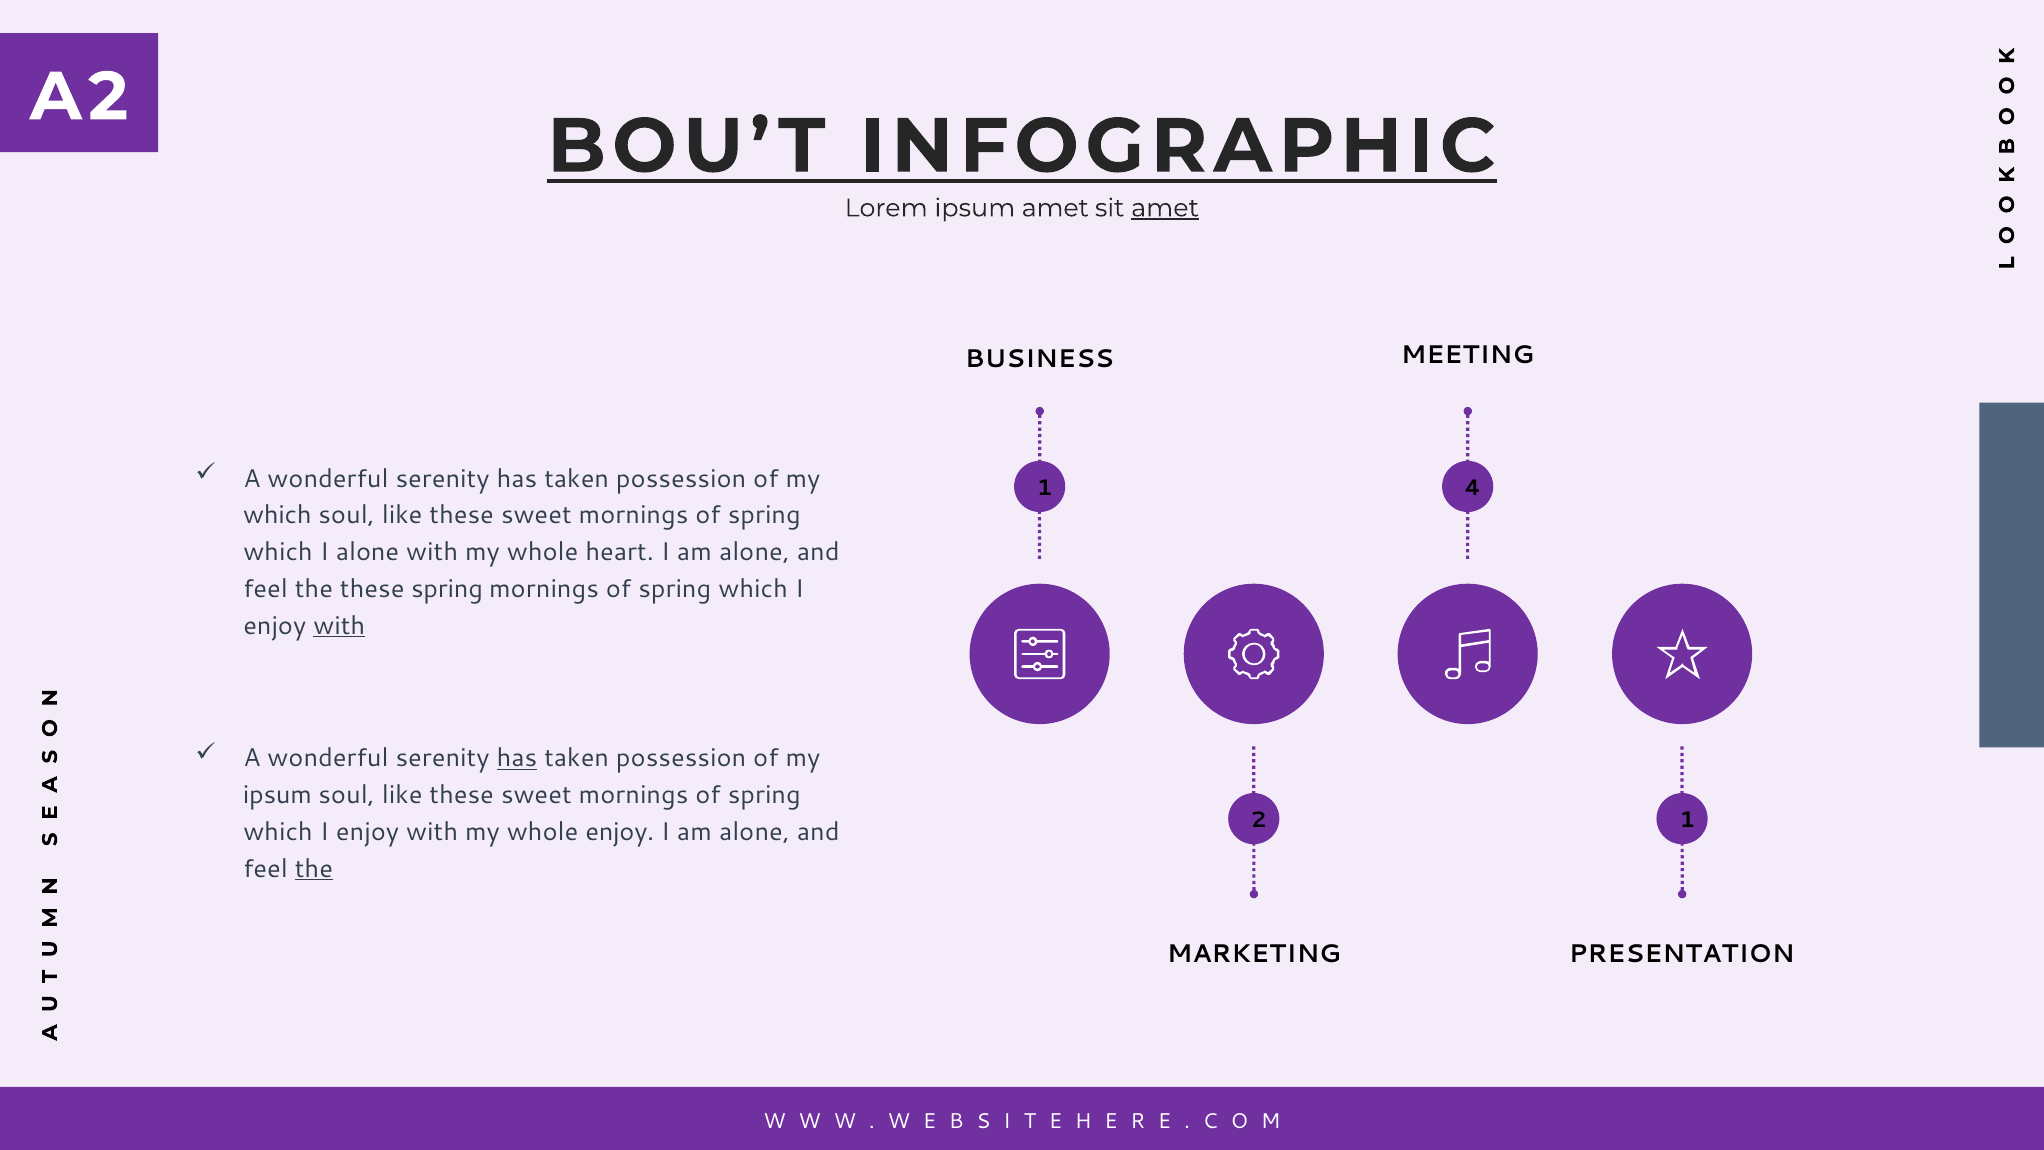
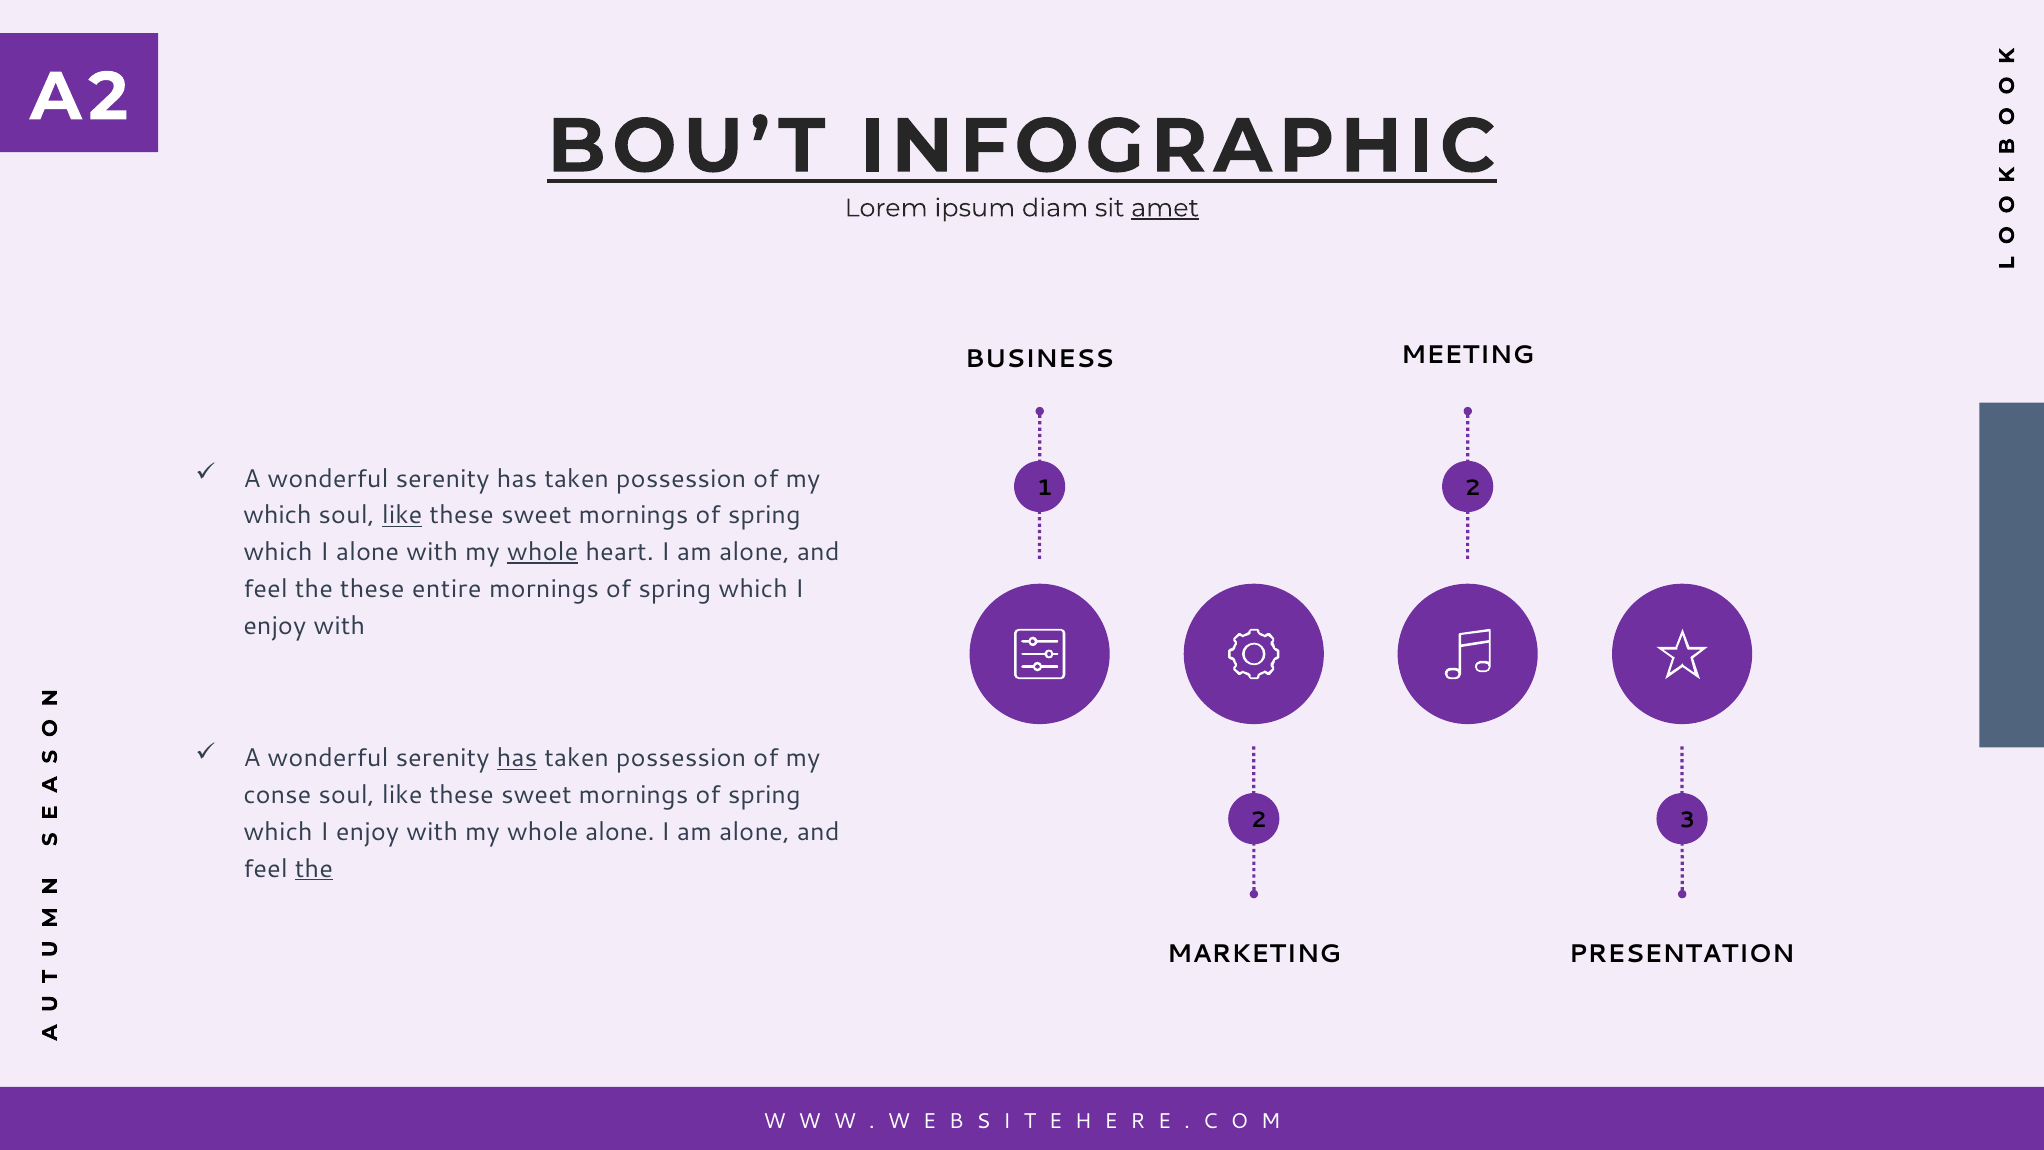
ipsum amet: amet -> diam (1055, 208)
1 4: 4 -> 2 (1473, 488)
like underline: none -> present (402, 515)
whole underline: none -> present (543, 552)
these spring: spring -> entire (447, 589)
with underline: present -> none (339, 626)
ipsum: ipsum -> conse (277, 795)
2 1: 1 -> 3 (1687, 820)
whole enjoy: enjoy -> alone (620, 832)
